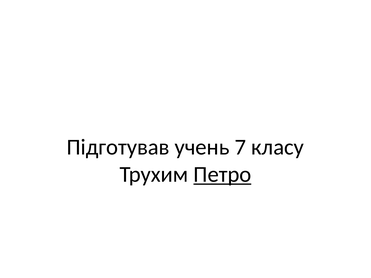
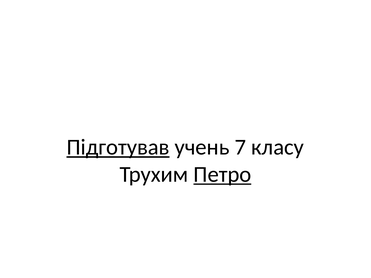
Підготував underline: none -> present (118, 147)
